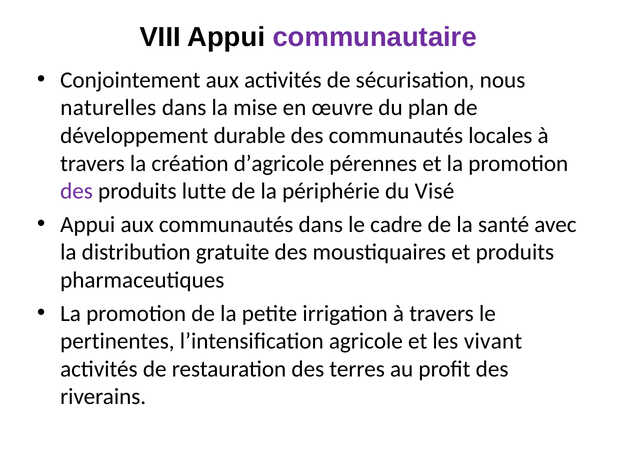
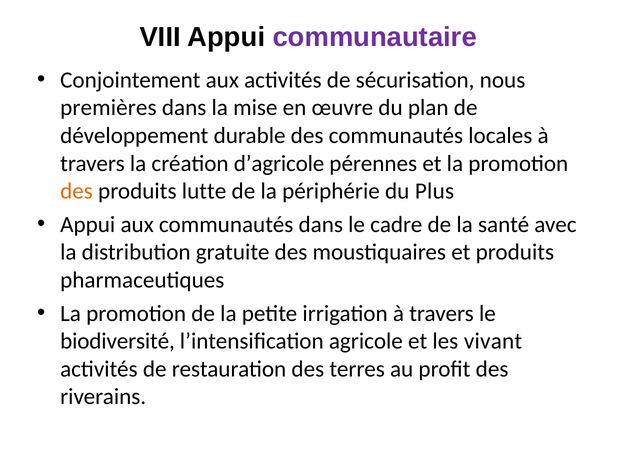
naturelles: naturelles -> premières (108, 108)
des colour: purple -> orange (77, 191)
Visé: Visé -> Plus (435, 191)
pertinentes: pertinentes -> biodiversité (117, 341)
